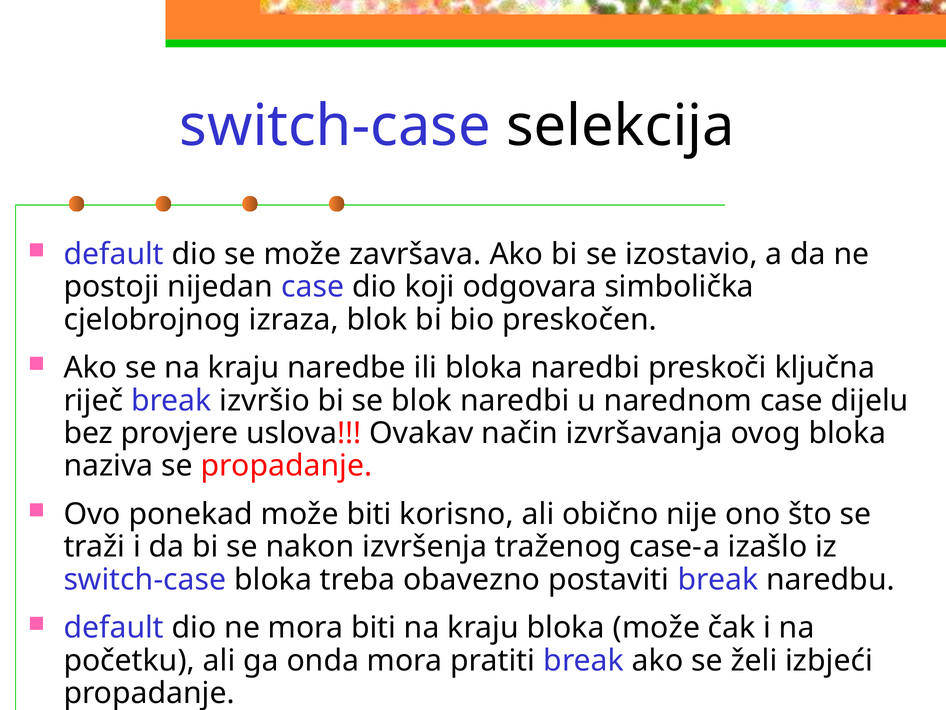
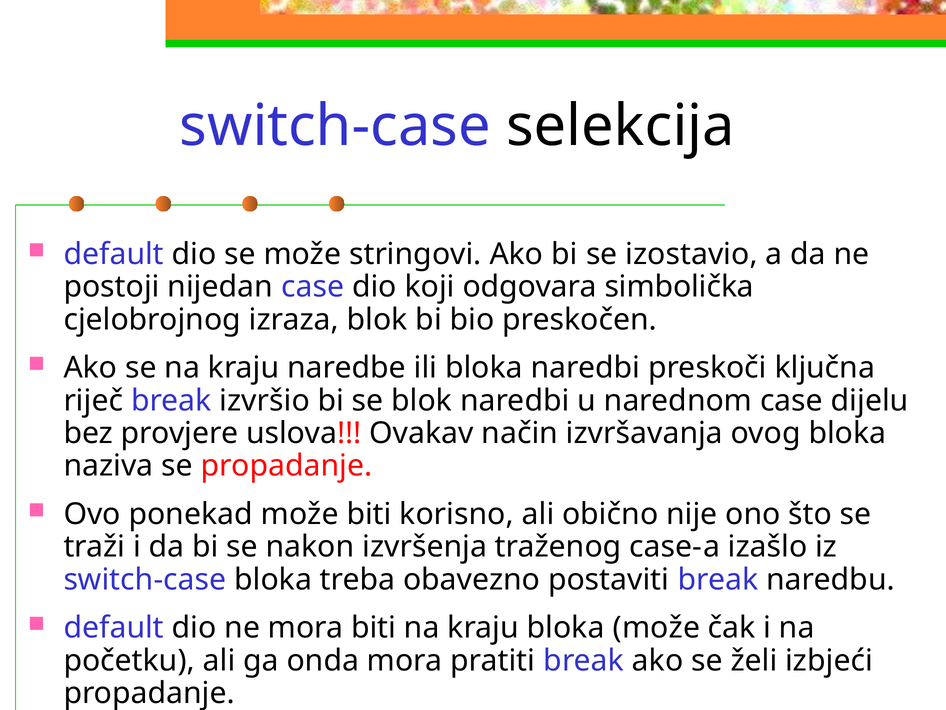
završava: završava -> stringovi (415, 254)
